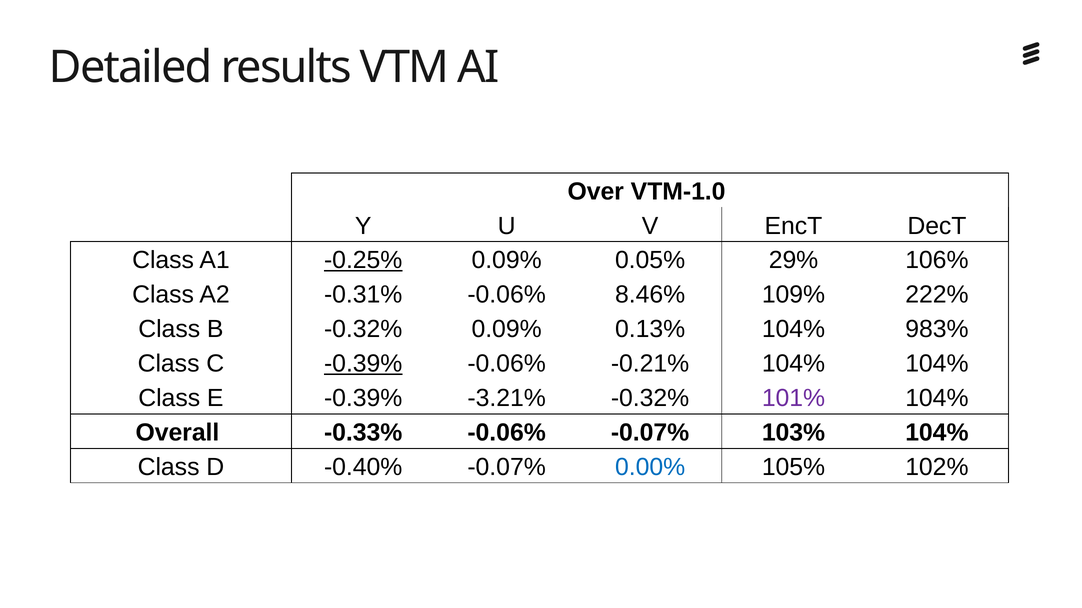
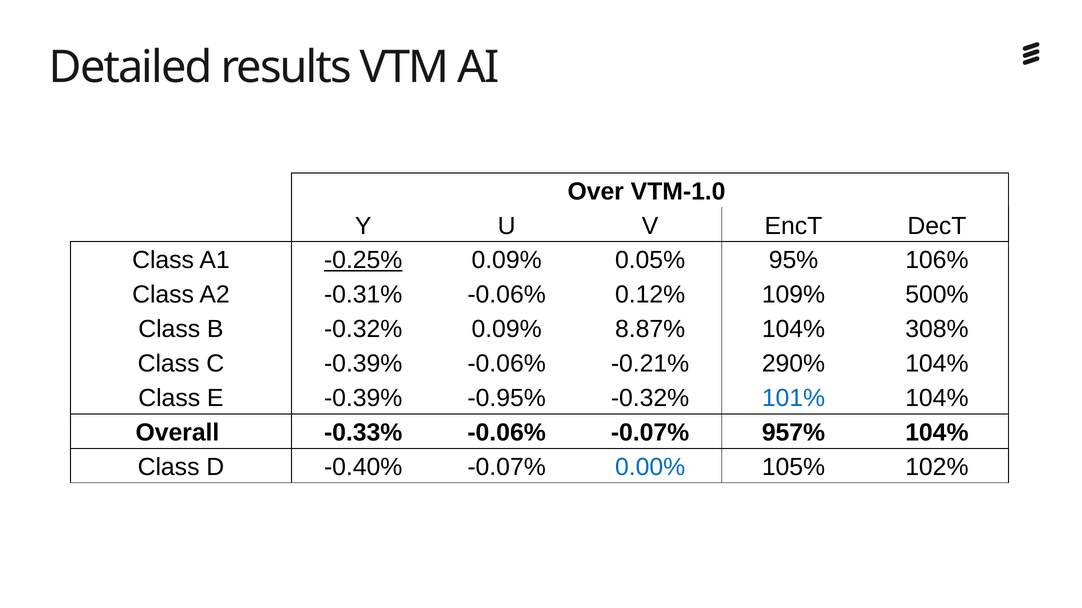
29%: 29% -> 95% (794, 261)
8.46%: 8.46% -> 0.12% (650, 295)
222%: 222% -> 500% (937, 295)
0.13%: 0.13% -> 8.87% (650, 330)
983%: 983% -> 308% (937, 330)
-0.39% underline: present -> none (363, 364)
-0.21% 104%: 104% -> 290% (794, 364)
-3.21%: -3.21% -> -0.95% (507, 398)
101% colour: purple -> blue (794, 398)
103%: 103% -> 957% (794, 433)
